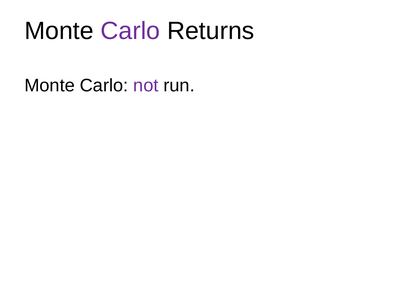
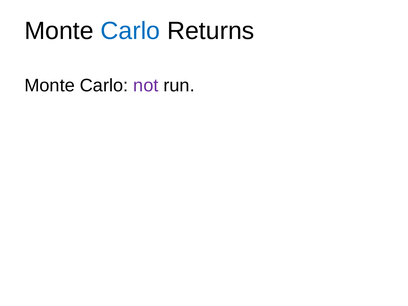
Carlo colour: purple -> blue (130, 31)
